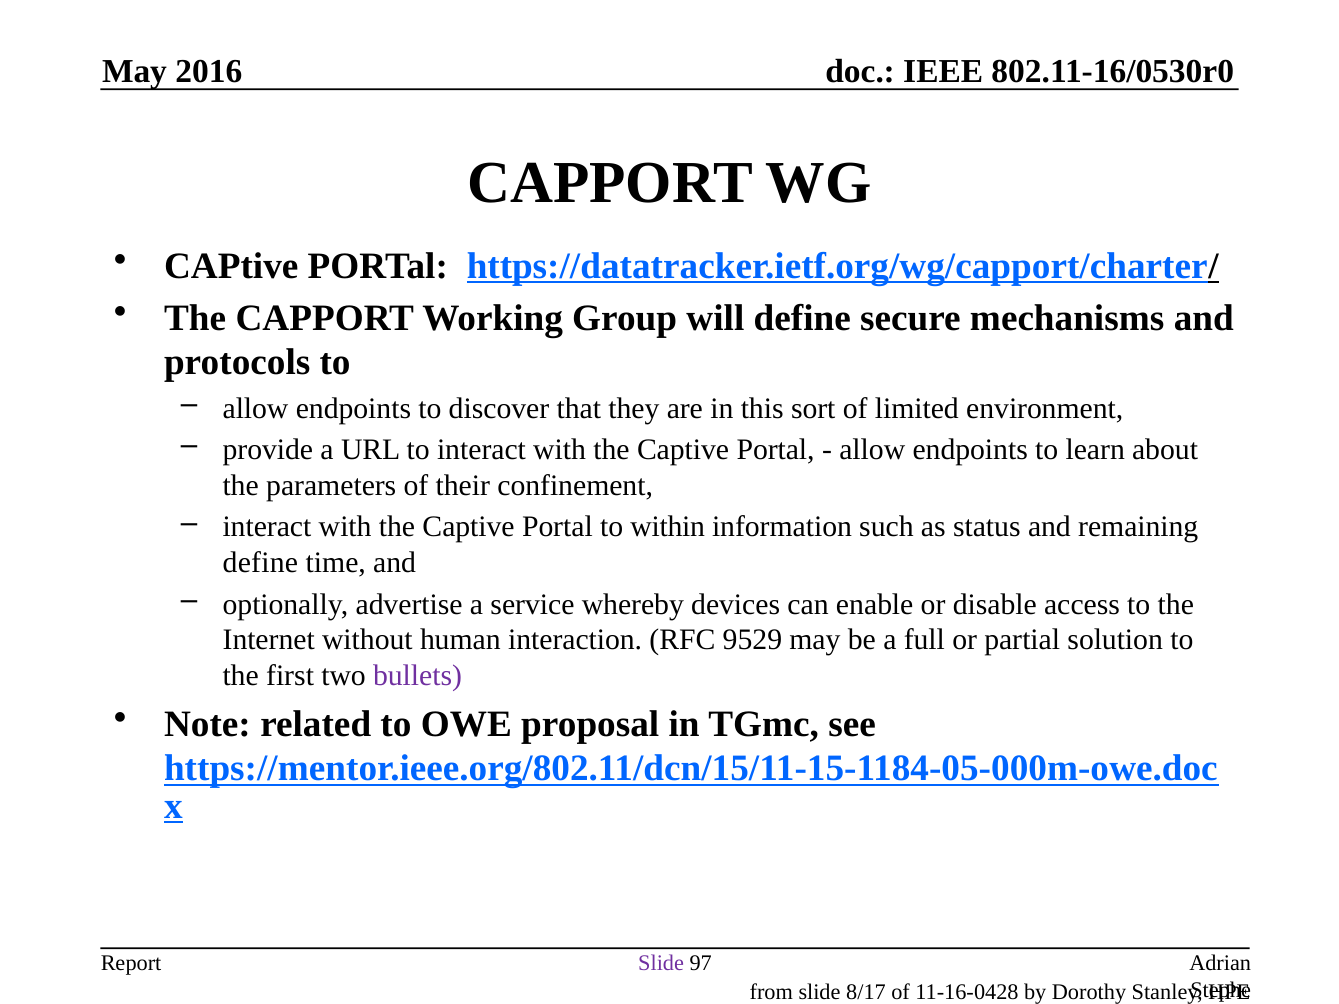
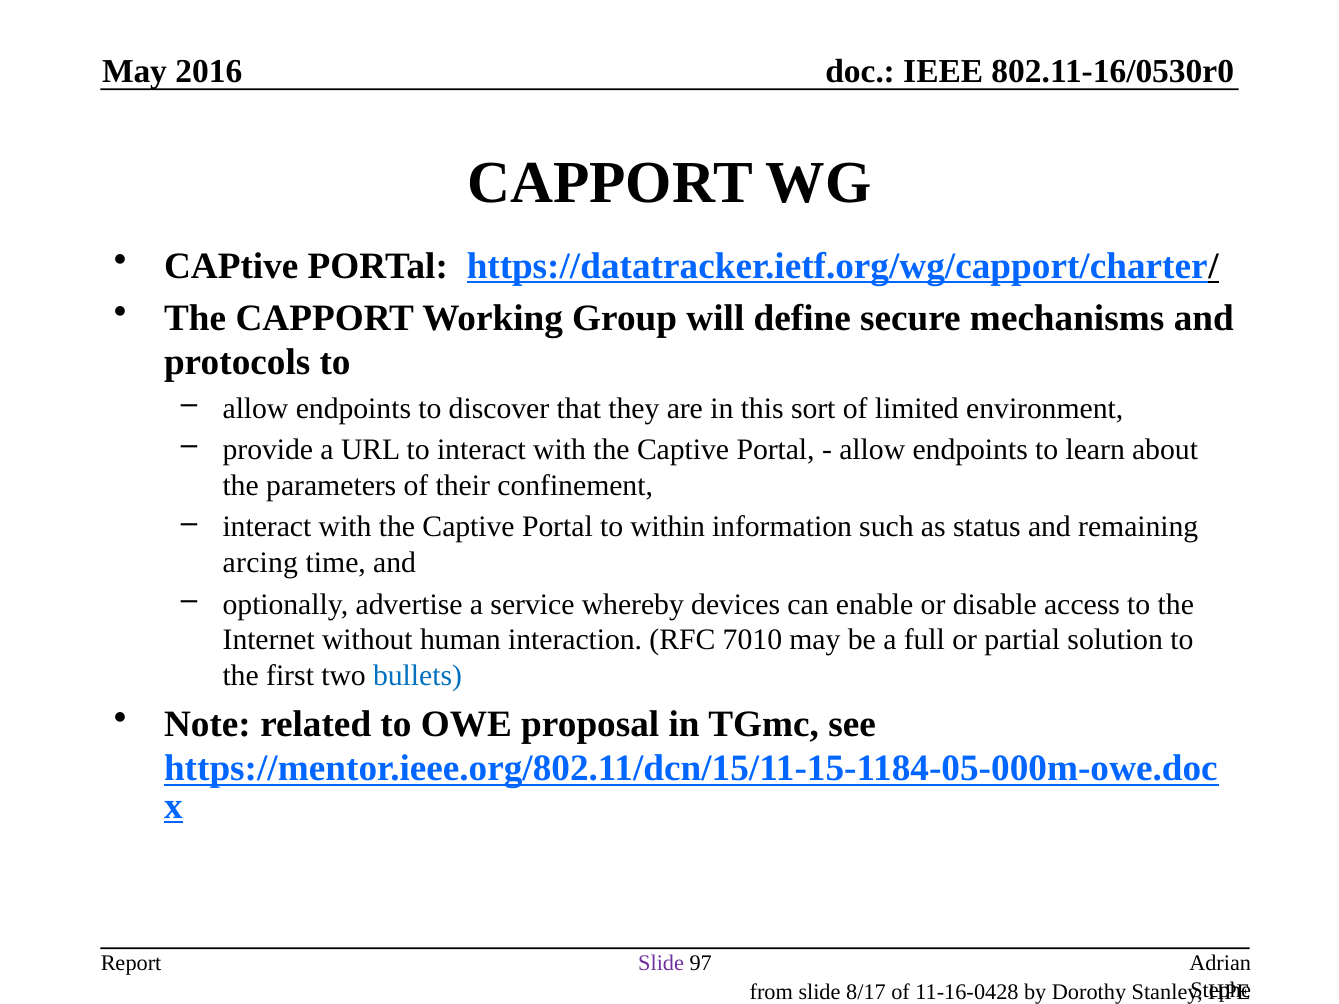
define: define -> arcing (260, 563)
9529: 9529 -> 7010 (752, 640)
bullets colour: purple -> blue (418, 676)
